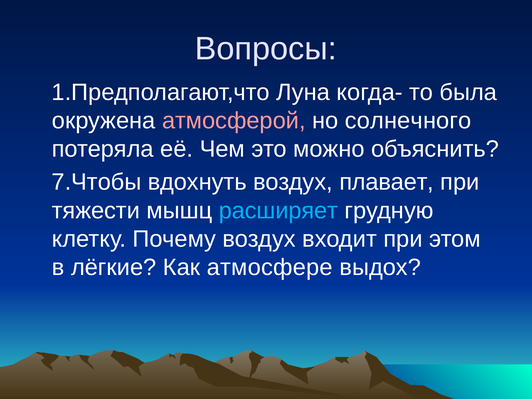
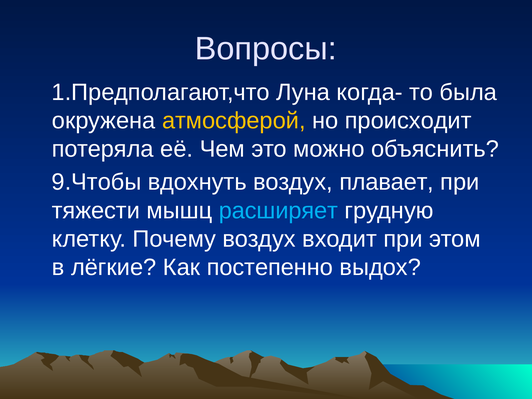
атмосферой colour: pink -> yellow (234, 121)
солнечного: солнечного -> происходит (408, 121)
7.Чтобы: 7.Чтобы -> 9.Чтобы (96, 182)
атмосфере: атмосфере -> постепенно (270, 267)
